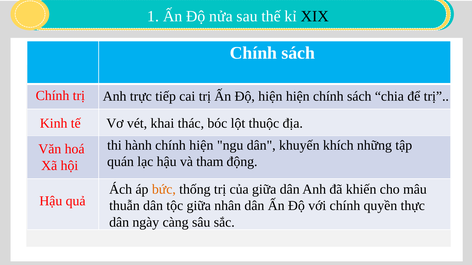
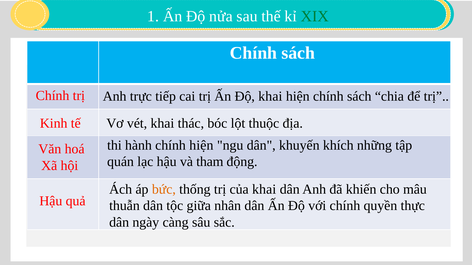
XIX colour: black -> green (315, 16)
Độ hiện: hiện -> khai (270, 96)
của giữa: giữa -> khai (264, 190)
